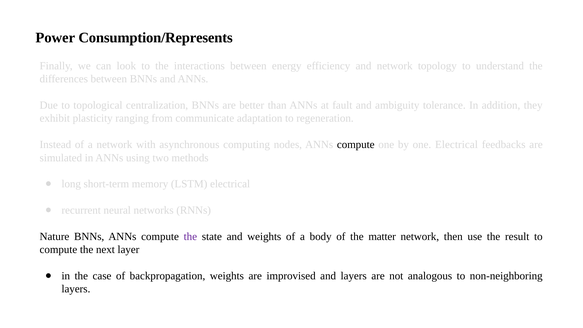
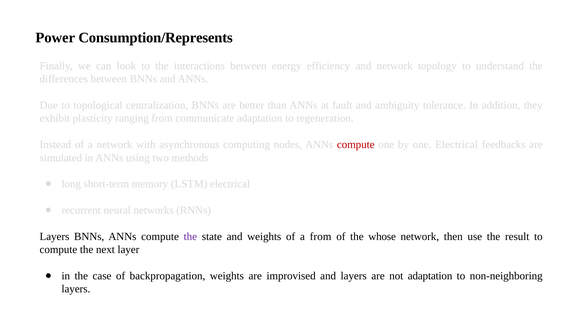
compute colour: black -> red (356, 145)
Nature: Nature -> Layers (54, 236)
a body: body -> from (321, 236)
matter: matter -> whose (382, 236)
not analogous: analogous -> adaptation (430, 276)
